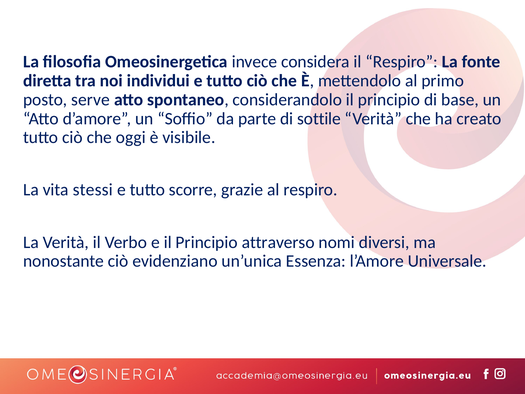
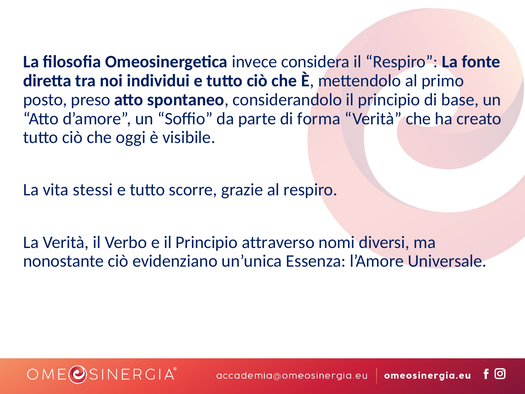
serve: serve -> preso (91, 100)
sottile: sottile -> forma (319, 118)
